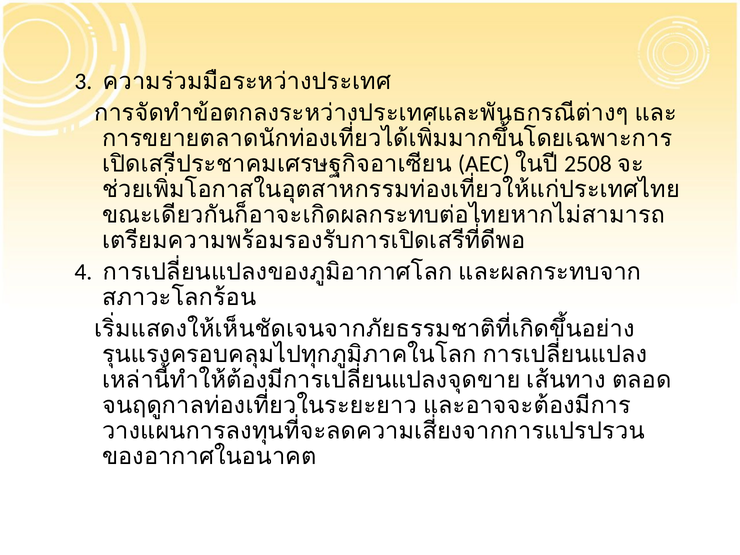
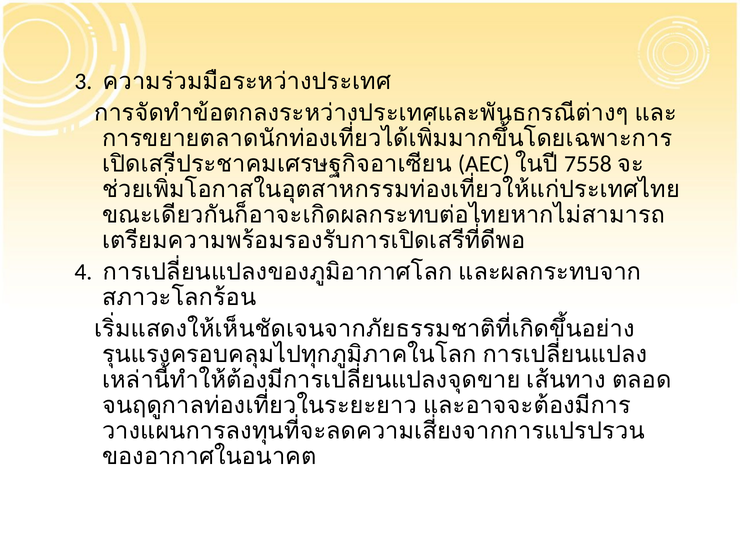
2508: 2508 -> 7558 (588, 164)
